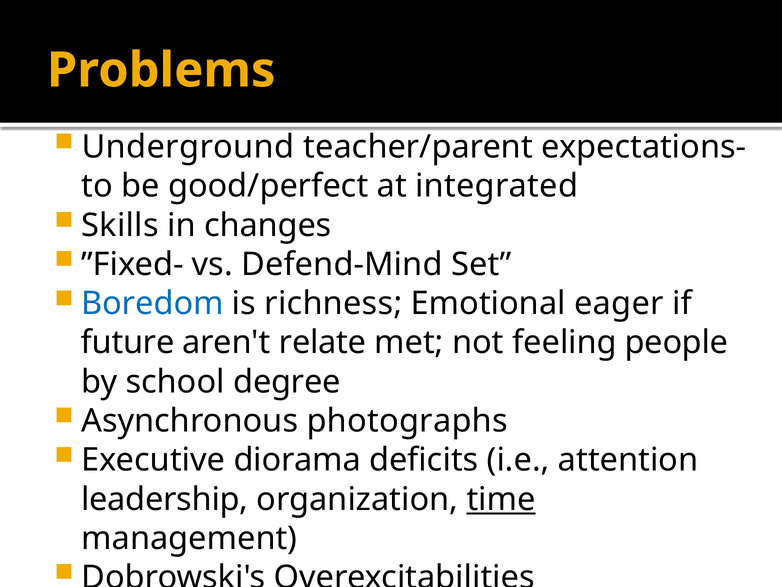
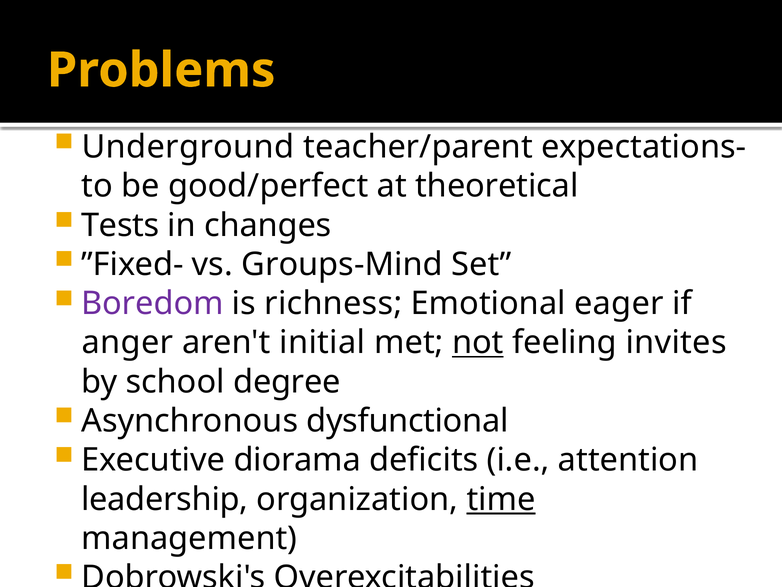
integrated: integrated -> theoretical (497, 186)
Skills: Skills -> Tests (120, 225)
Defend-Mind: Defend-Mind -> Groups-Mind (342, 264)
Boredom colour: blue -> purple (152, 303)
future: future -> anger (127, 342)
relate: relate -> initial (322, 342)
not underline: none -> present (478, 342)
people: people -> invites (676, 342)
photographs: photographs -> dysfunctional (407, 421)
